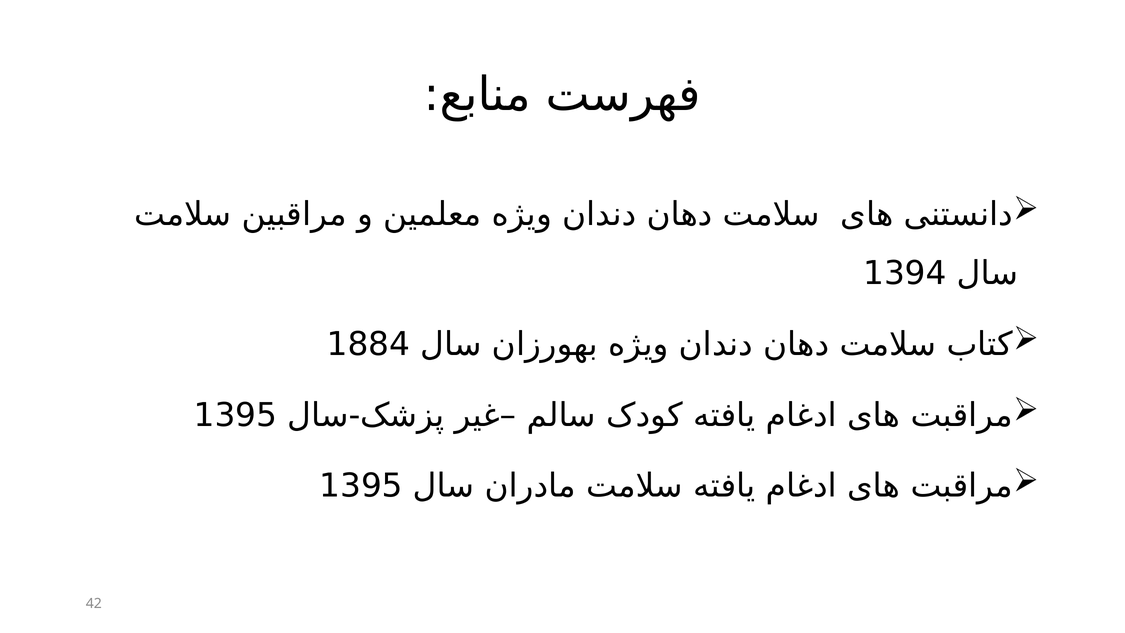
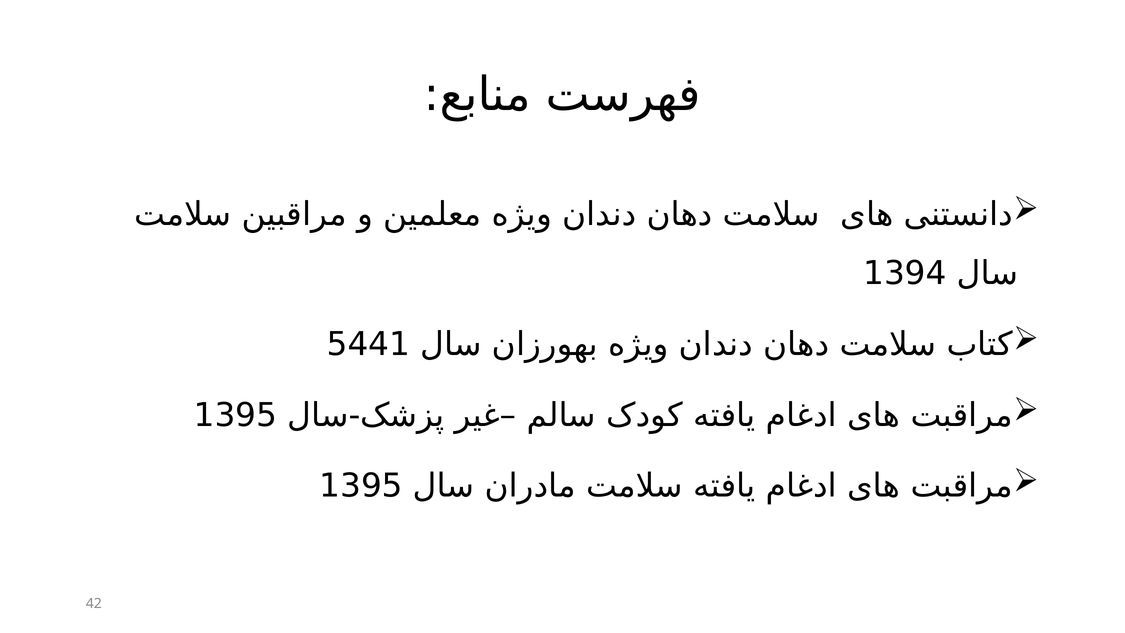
1884: 1884 -> 5441 (368, 344)
